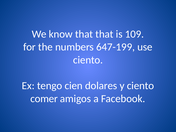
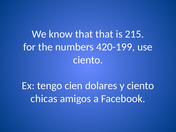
109: 109 -> 215 (134, 34)
647-199: 647-199 -> 420-199 (116, 47)
comer: comer -> chicas (44, 99)
